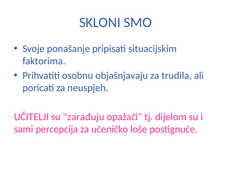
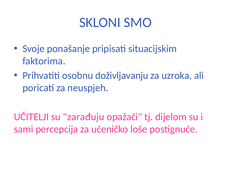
objašnjavaju: objašnjavaju -> doživljavanju (122, 75)
trudila: trudila -> uzroka (177, 75)
